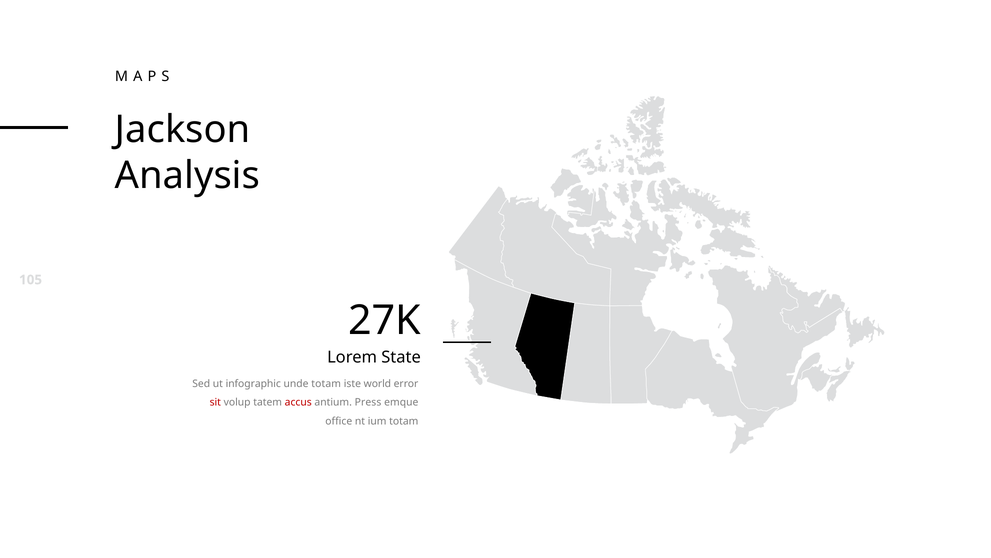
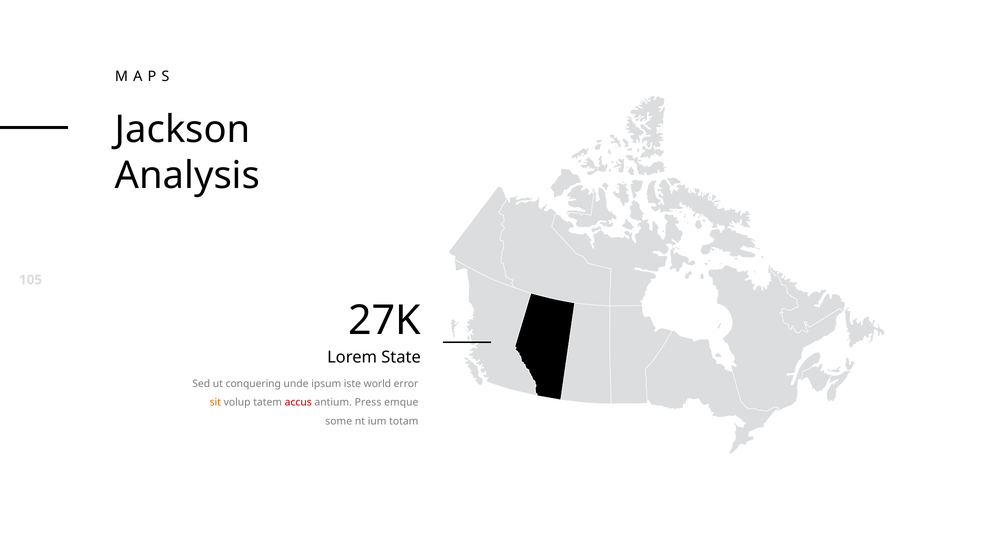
infographic: infographic -> conquering (253, 384)
unde totam: totam -> ipsum (326, 384)
sit colour: red -> orange (215, 402)
office: office -> some (339, 421)
